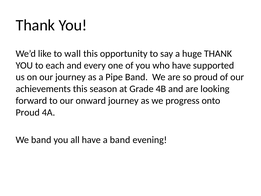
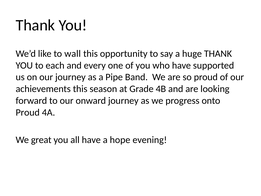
We band: band -> great (41, 140)
a band: band -> hope (120, 140)
